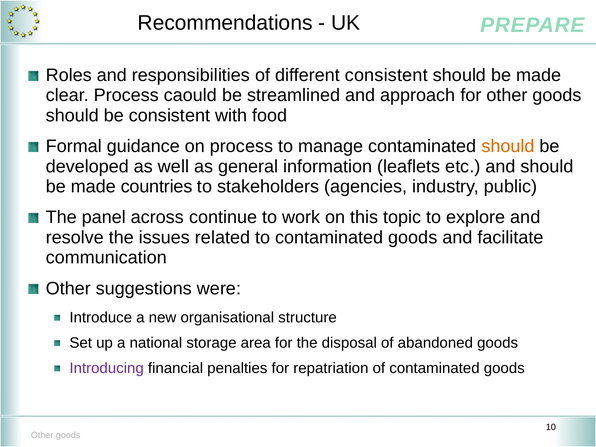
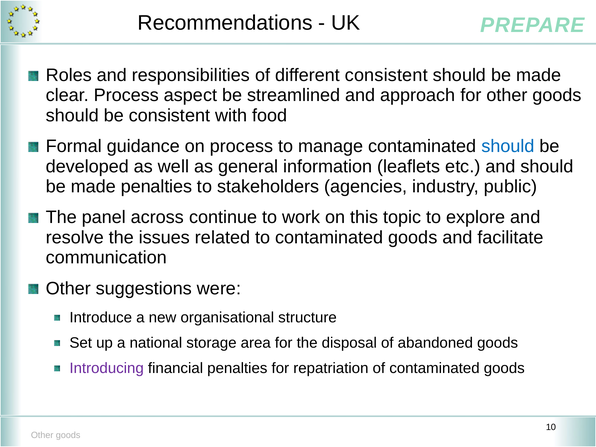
caould: caould -> aspect (190, 95)
should colour: orange -> blue (508, 146)
made countries: countries -> penalties (156, 187)
